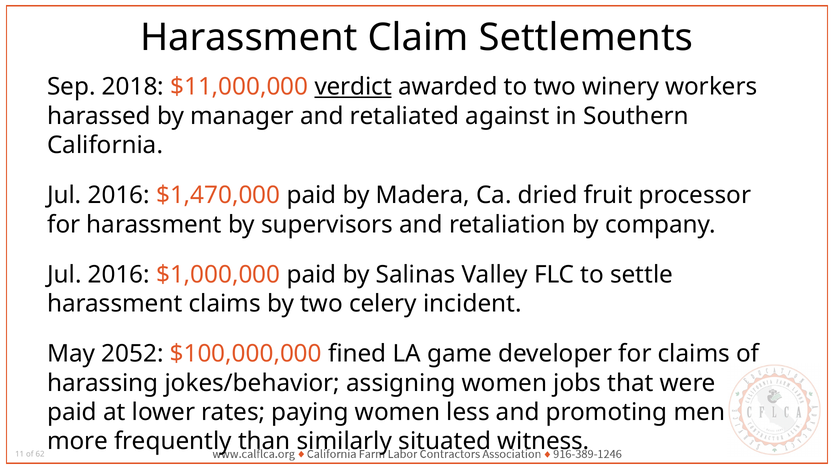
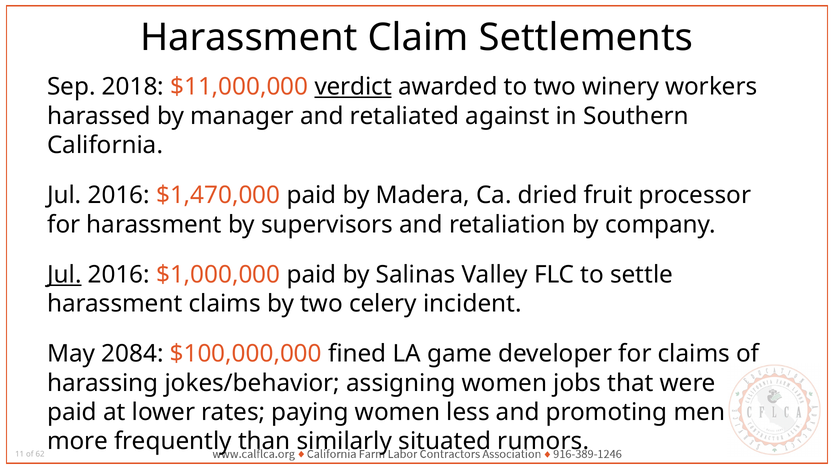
Jul underline: none -> present (64, 275)
2052: 2052 -> 2084 (132, 354)
witness: witness -> rumors (543, 442)
